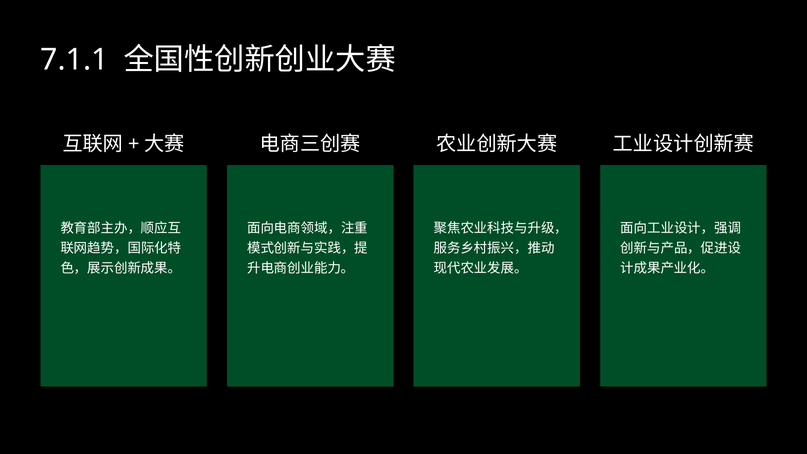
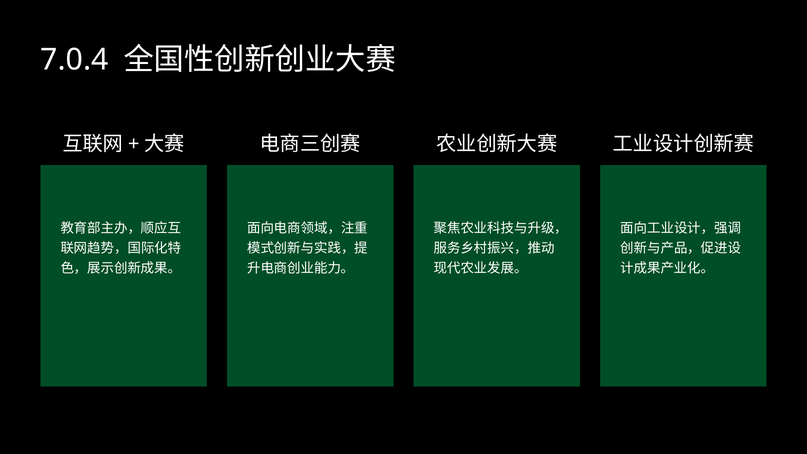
7.1.1: 7.1.1 -> 7.0.4 (74, 60)
